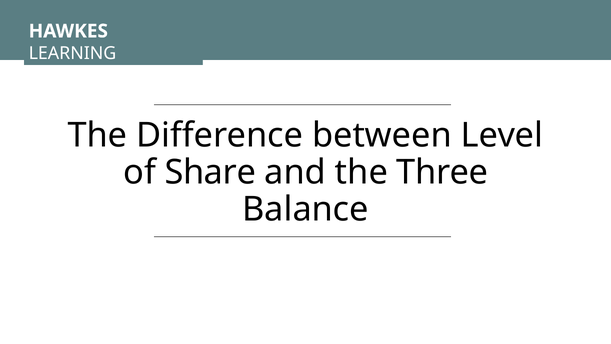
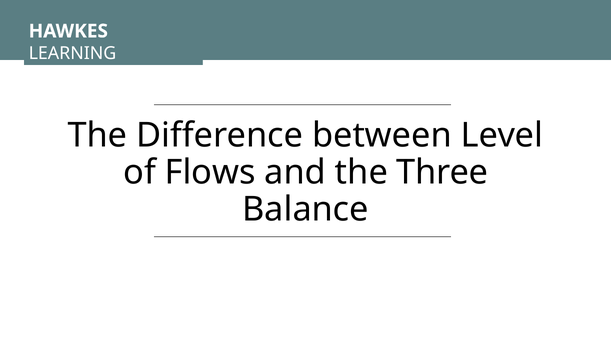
Share: Share -> Flows (210, 172)
